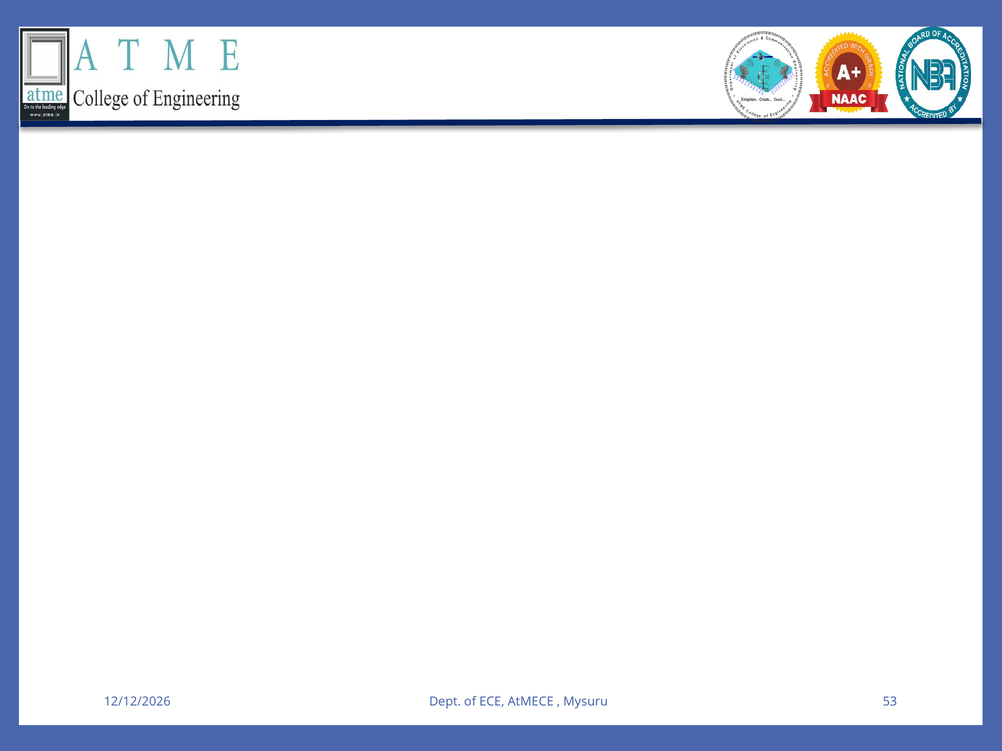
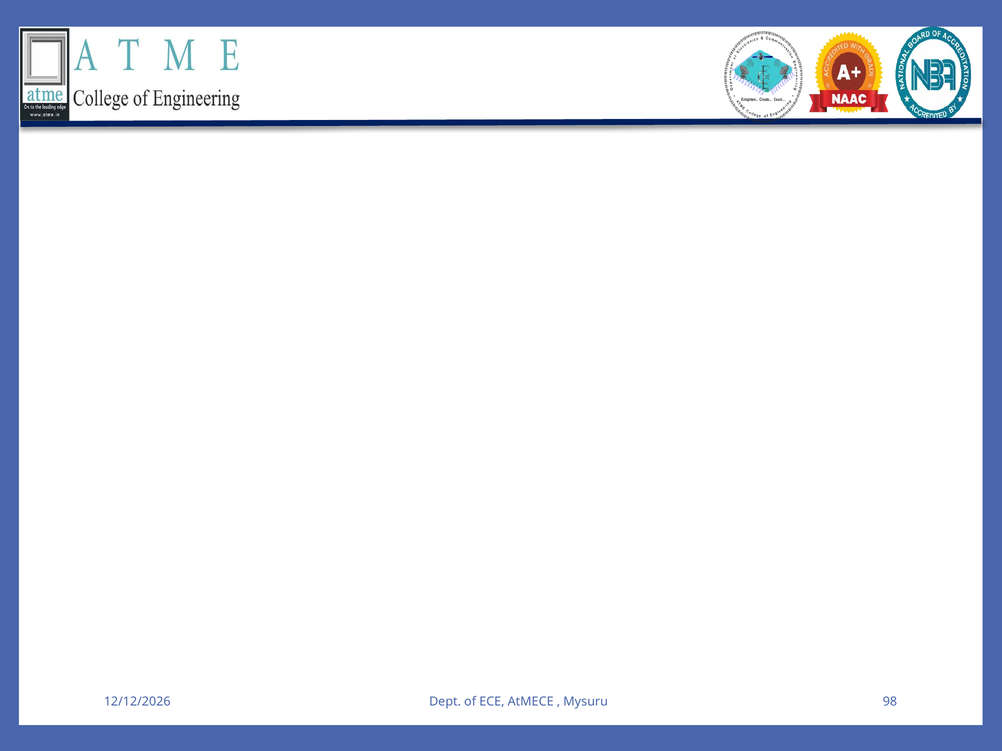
53: 53 -> 98 (890, 702)
